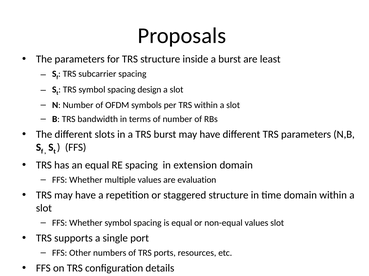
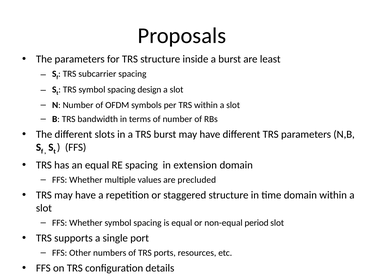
evaluation: evaluation -> precluded (197, 180)
non-equal values: values -> period (257, 223)
